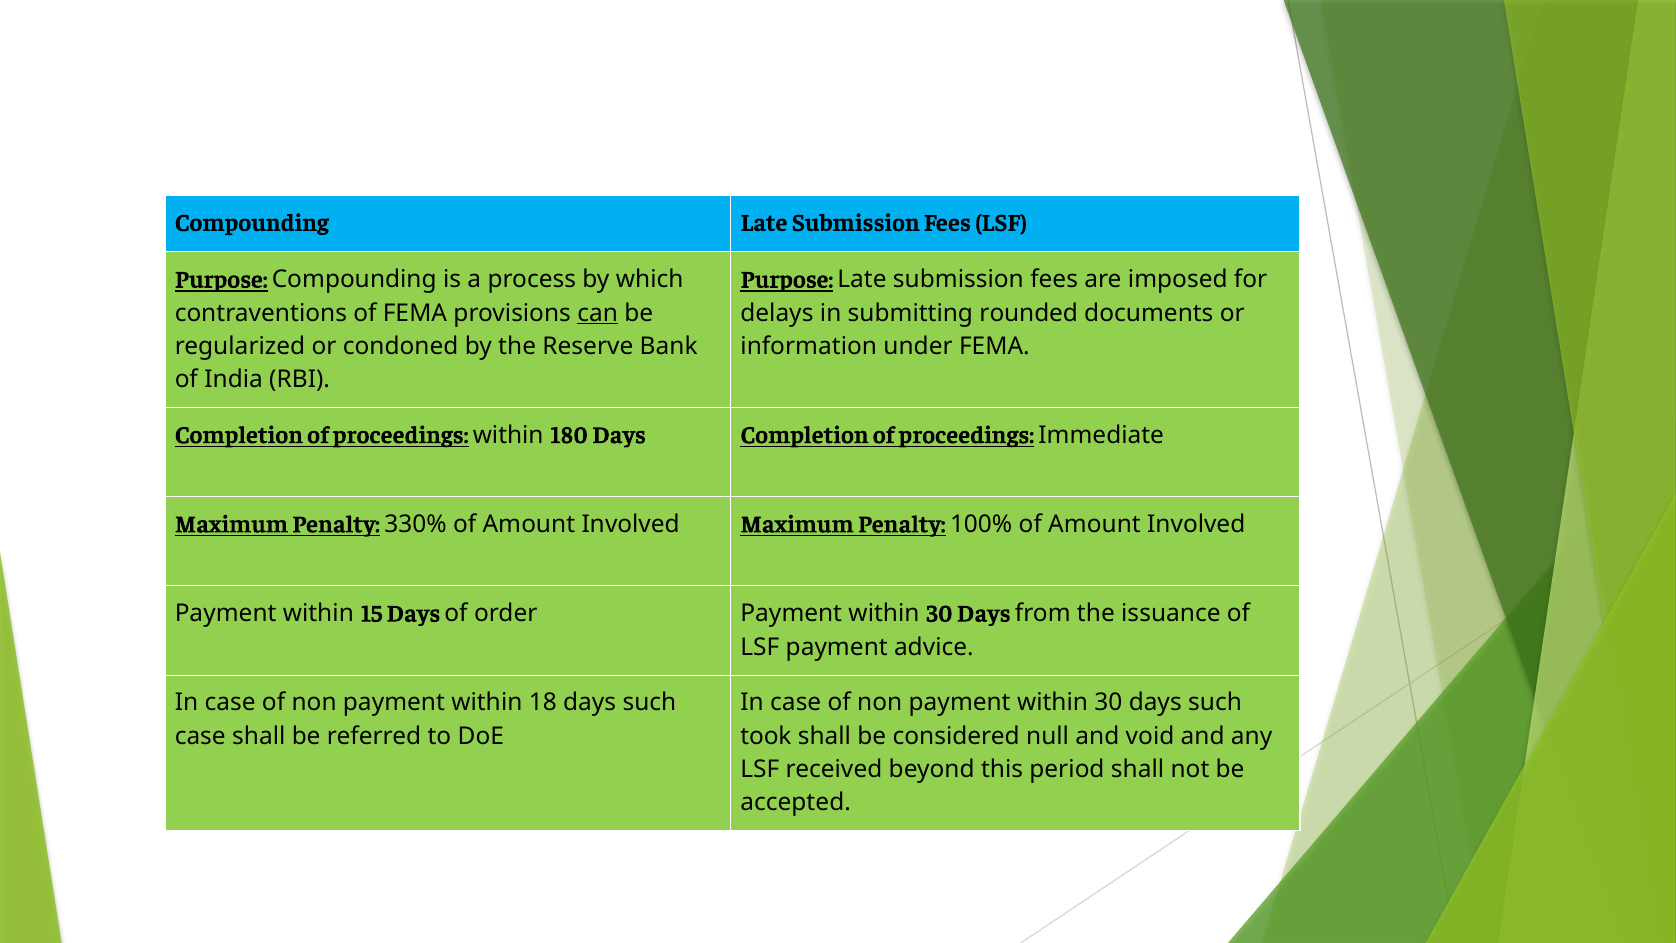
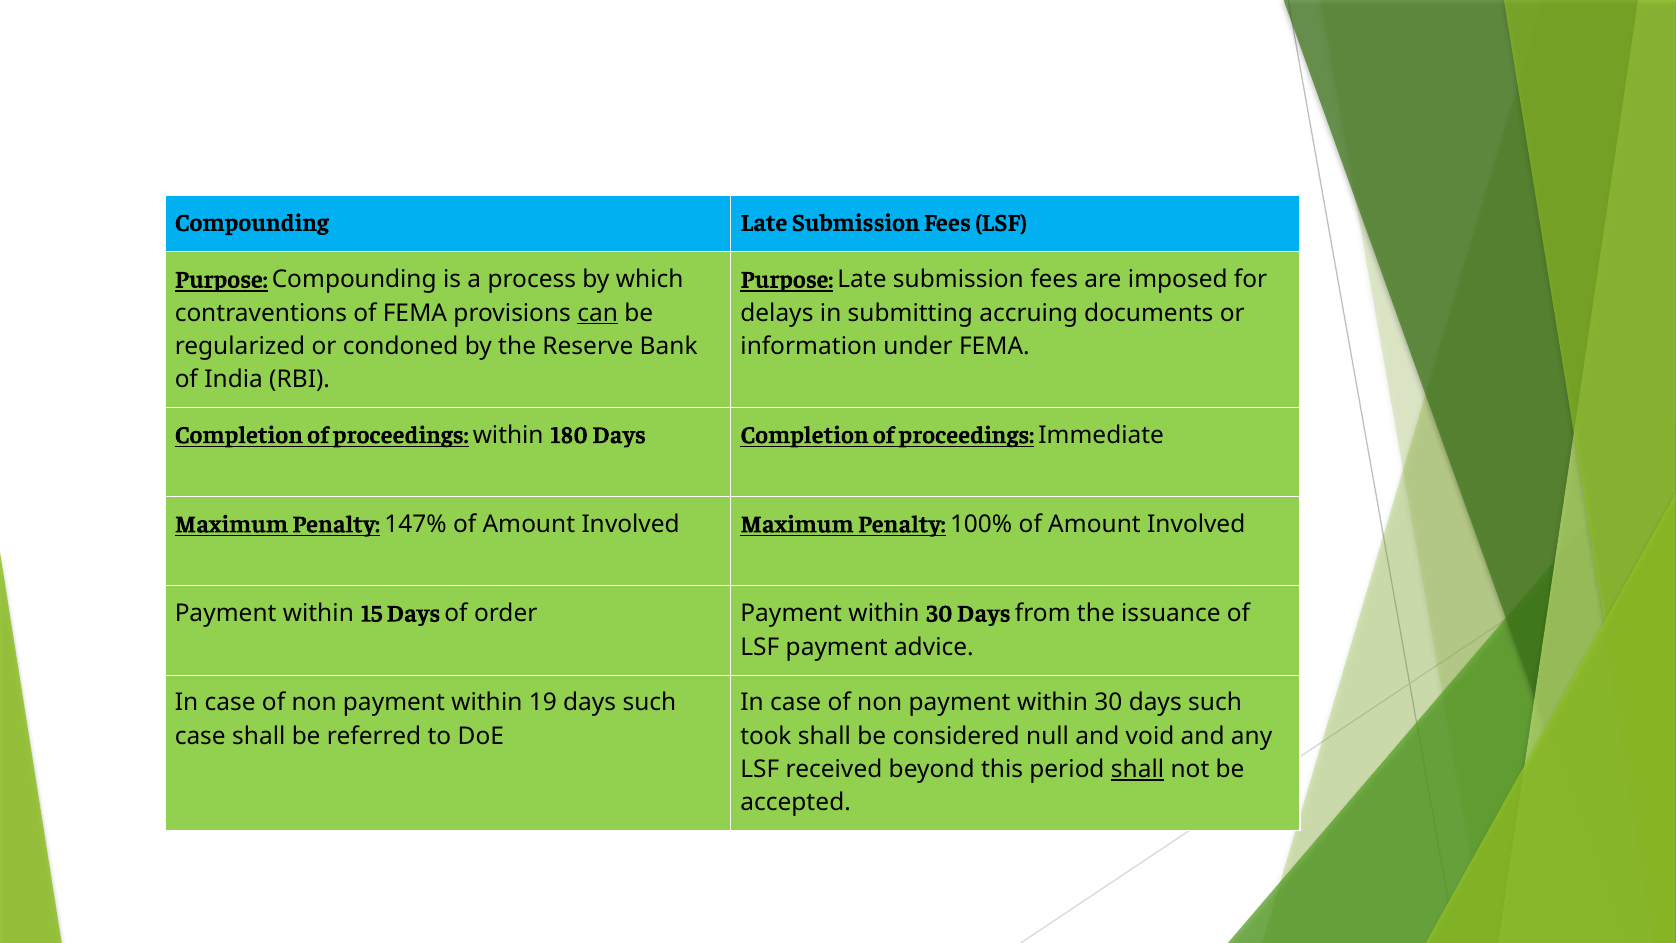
rounded: rounded -> accruing (1029, 313)
330%: 330% -> 147% (415, 524)
18: 18 -> 19 (543, 703)
shall underline: none -> present (1138, 769)
